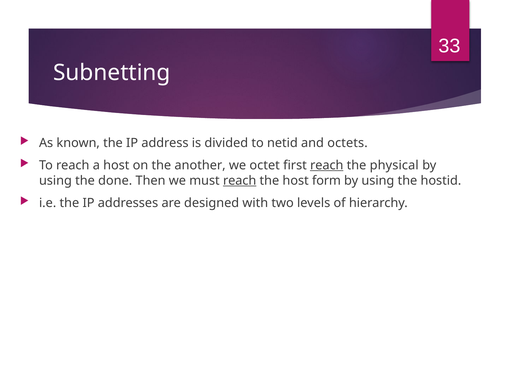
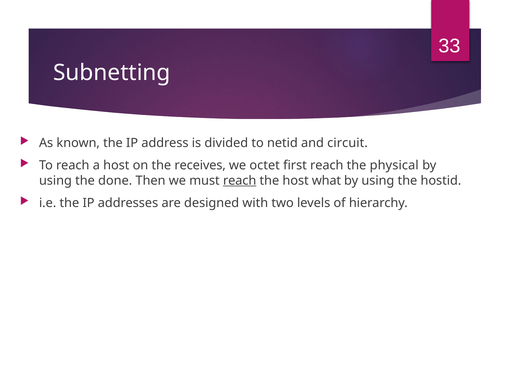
octets: octets -> circuit (348, 143)
another: another -> receives (200, 166)
reach underline: present -> none (327, 166)
form: form -> what (326, 181)
